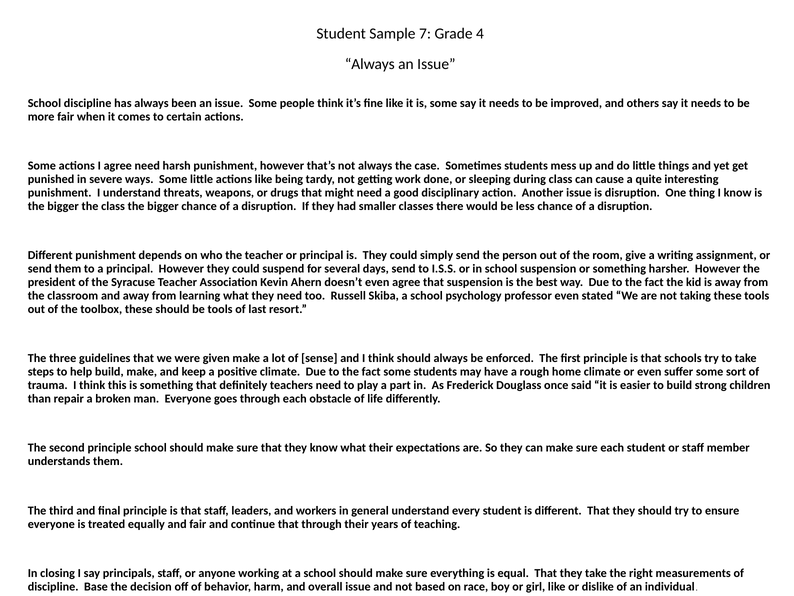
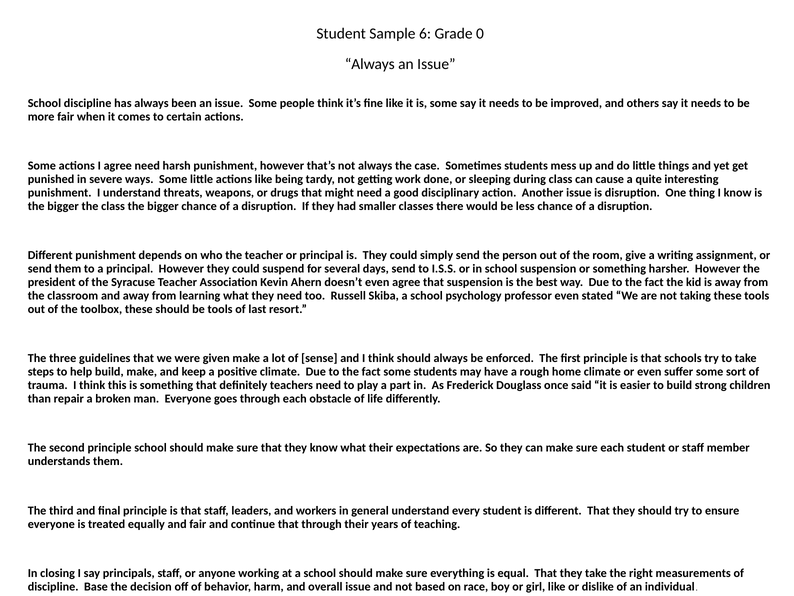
7: 7 -> 6 (425, 33)
4: 4 -> 0 (480, 33)
